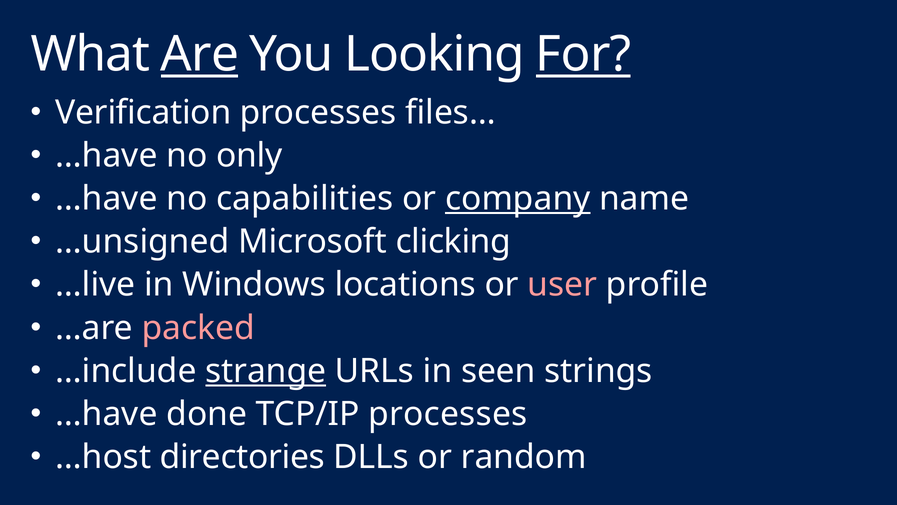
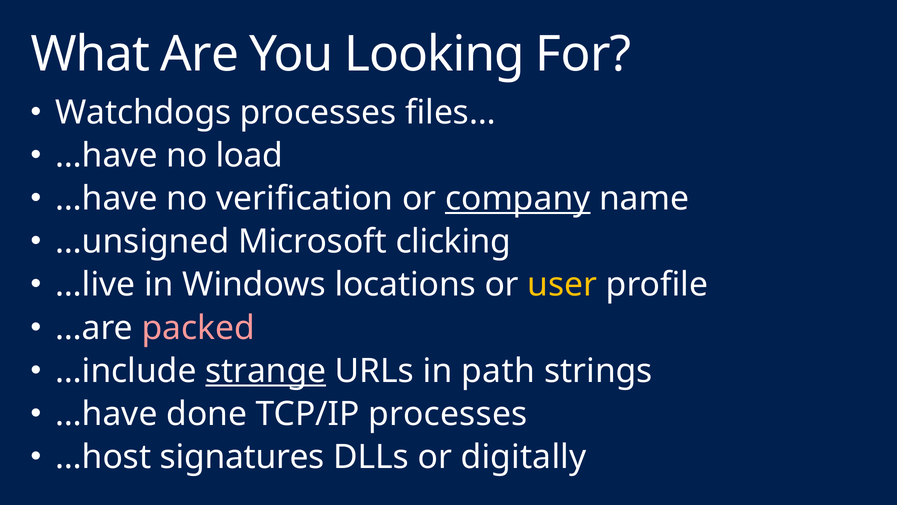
Are underline: present -> none (200, 55)
For underline: present -> none (583, 55)
Verification: Verification -> Watchdogs (143, 112)
only: only -> load (249, 155)
capabilities: capabilities -> verification (305, 198)
user colour: pink -> yellow (562, 285)
seen: seen -> path (498, 371)
directories: directories -> signatures (242, 457)
random: random -> digitally (524, 457)
